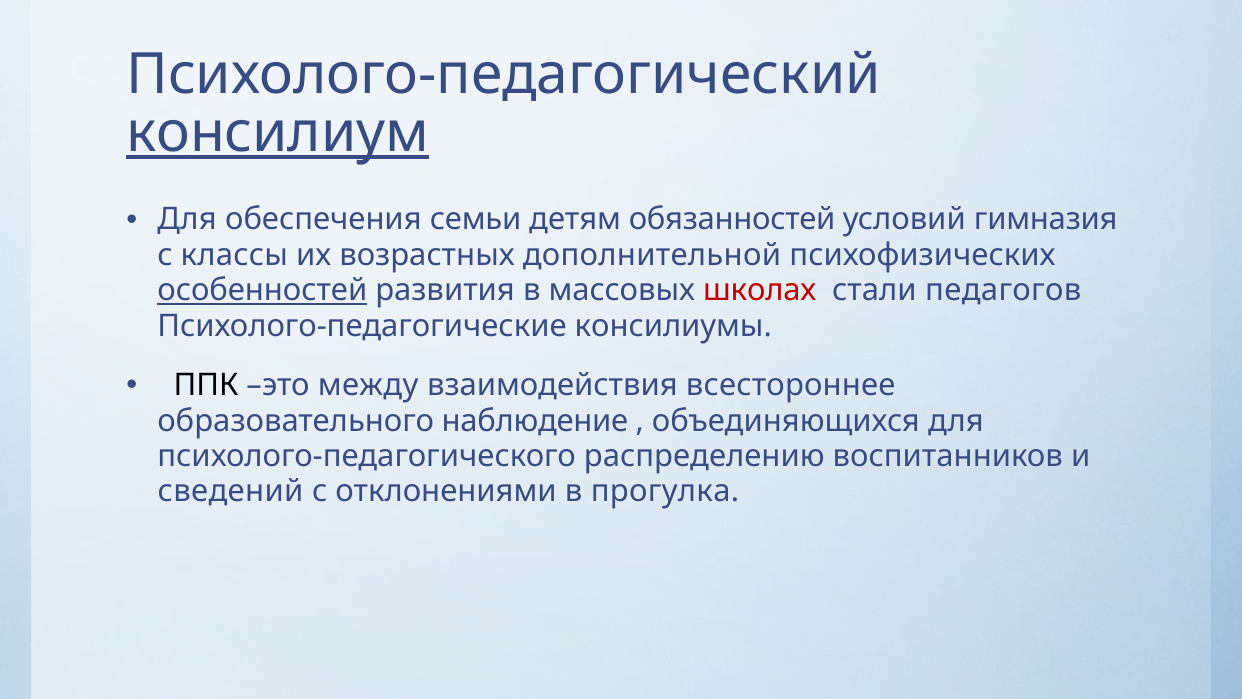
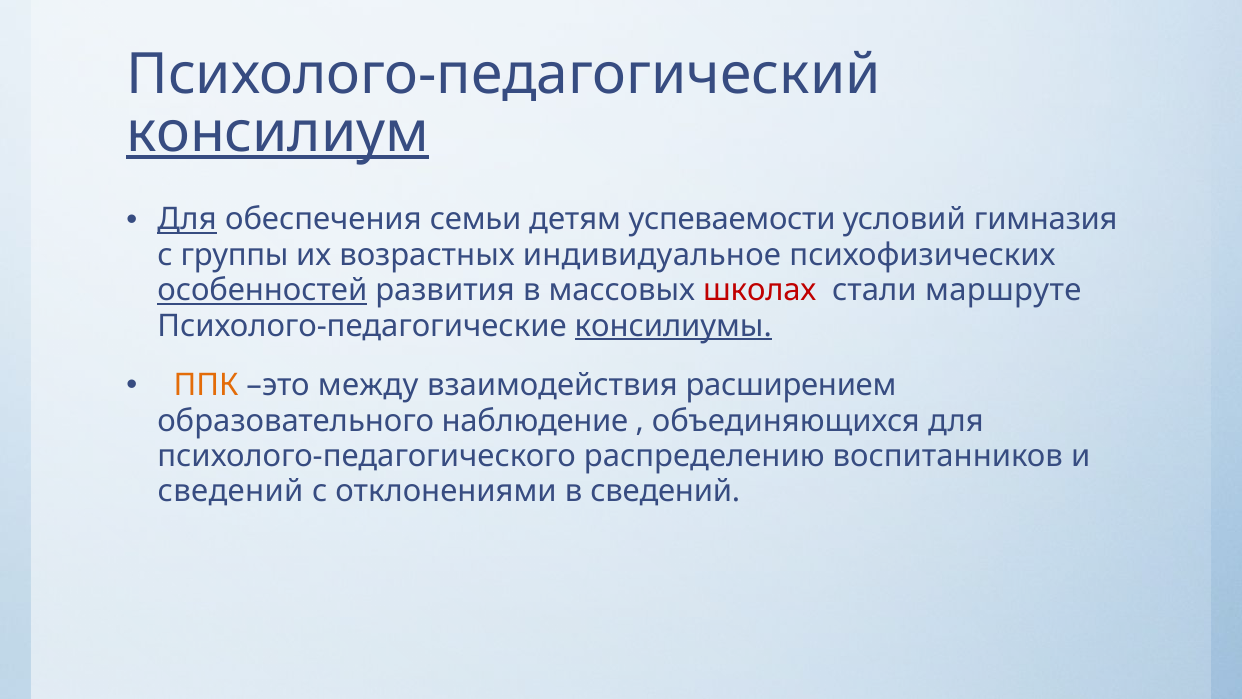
Для underline: none -> present (187, 220)
обязанностей: обязанностей -> успеваемости (732, 220)
классы: классы -> группы (235, 255)
дополнительной: дополнительной -> индивидуальное (652, 255)
педагогов: педагогов -> маршруте (1003, 290)
консилиумы underline: none -> present (673, 326)
ППК colour: black -> orange (206, 385)
всестороннее: всестороннее -> расширением (791, 385)
в прогулка: прогулка -> сведений (665, 492)
